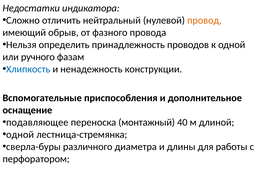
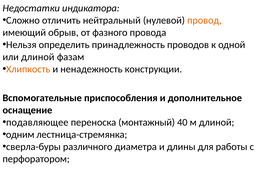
или ручного: ручного -> длиной (38, 57)
Хлипкость colour: blue -> orange (28, 69)
одной: одной -> одним (20, 135)
